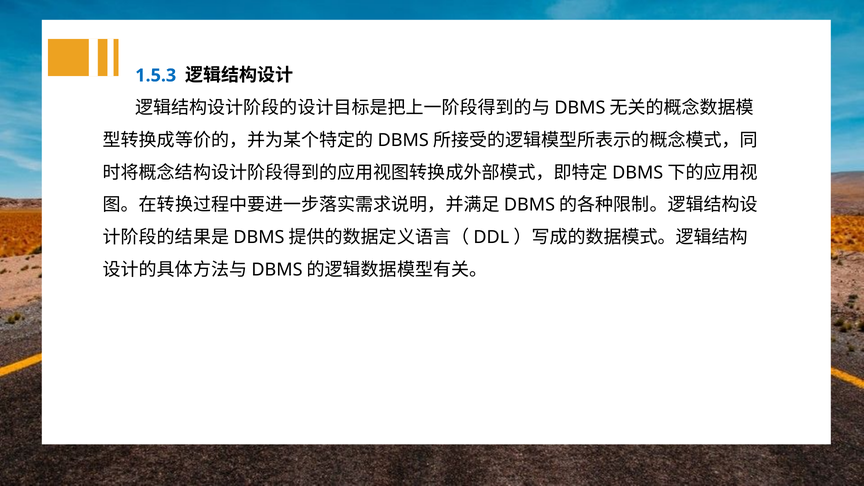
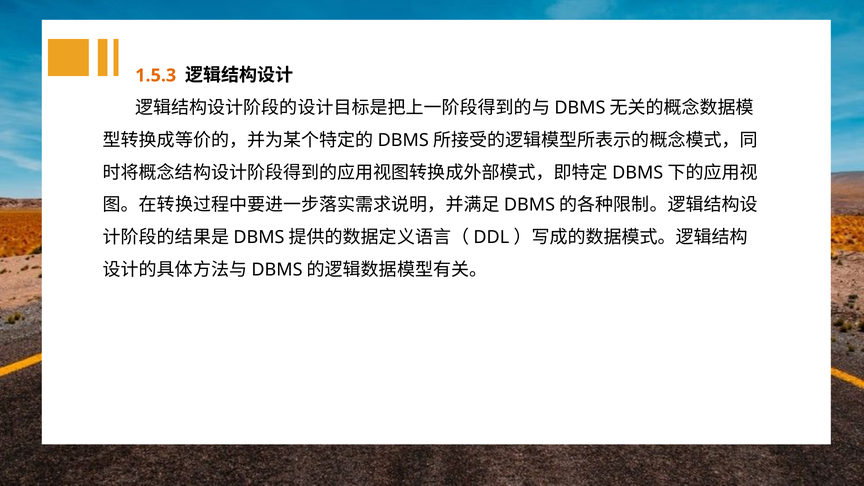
1.5.3 colour: blue -> orange (156, 75)
